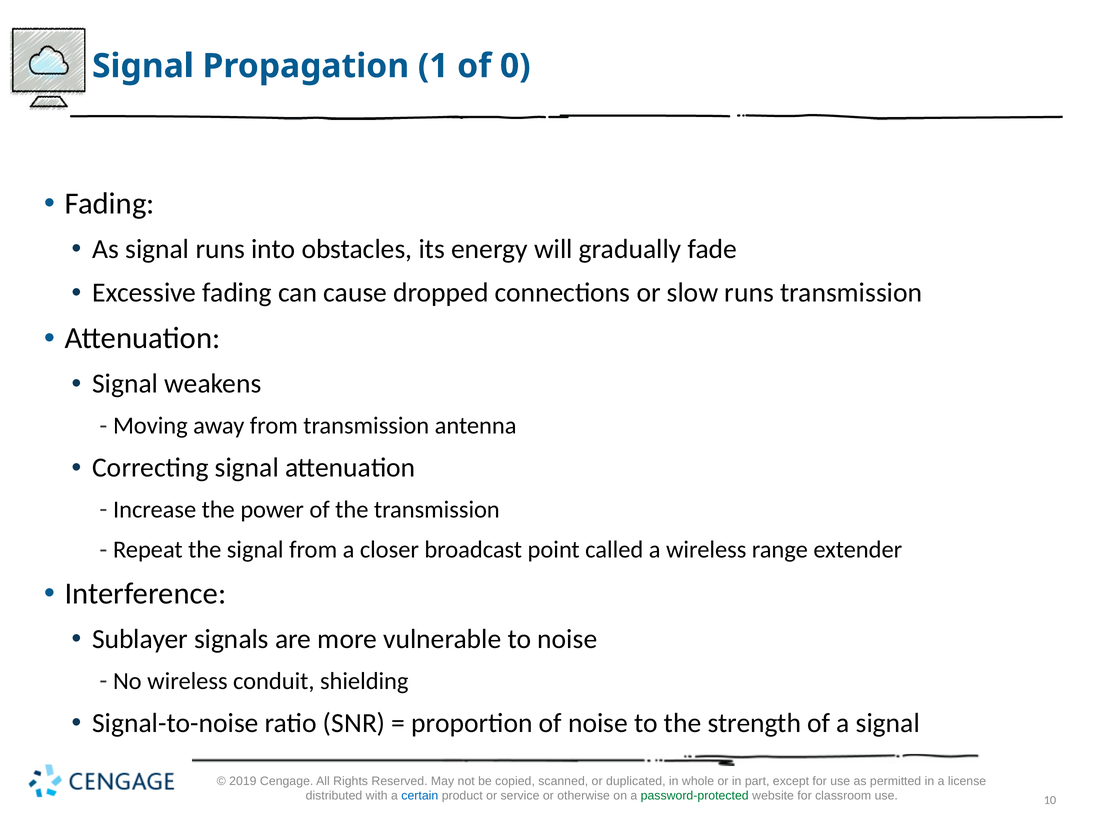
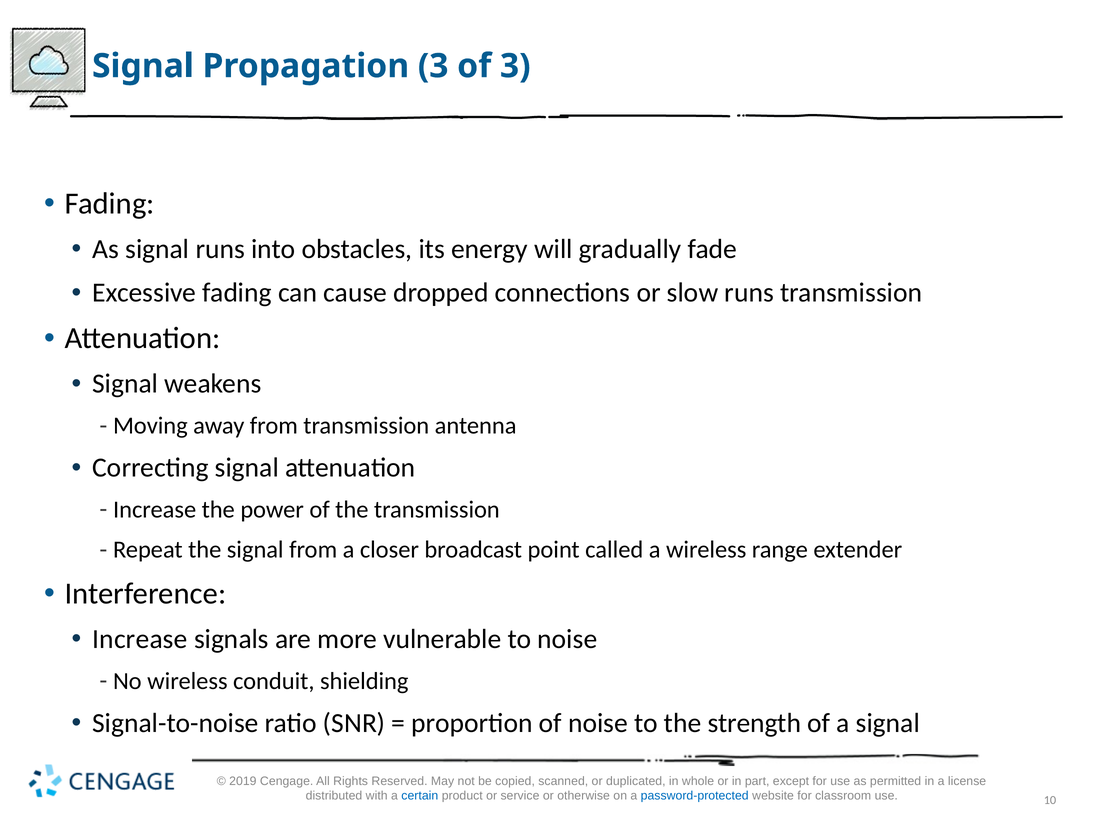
Propagation 1: 1 -> 3 (433, 66)
of 0: 0 -> 3 (515, 66)
Sublayer: Sublayer -> Increase (140, 639)
password-protected colour: green -> blue (695, 796)
